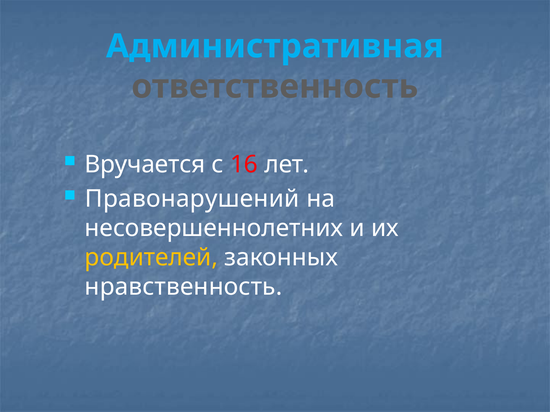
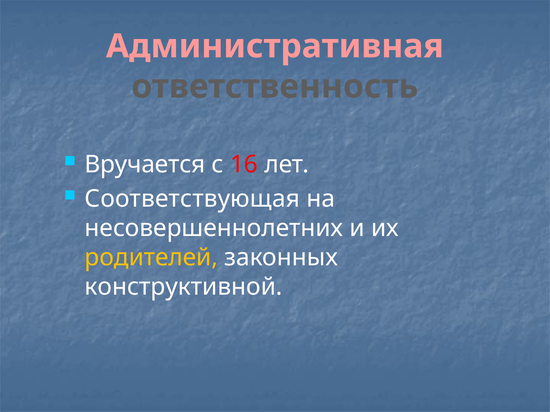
Административная colour: light blue -> pink (275, 46)
Правонарушений: Правонарушений -> Соответствующая (192, 199)
нравственность: нравственность -> конструктивной (184, 287)
